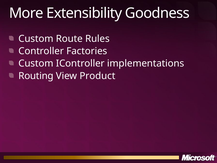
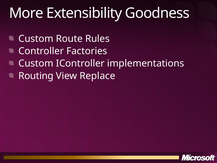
Product: Product -> Replace (97, 76)
